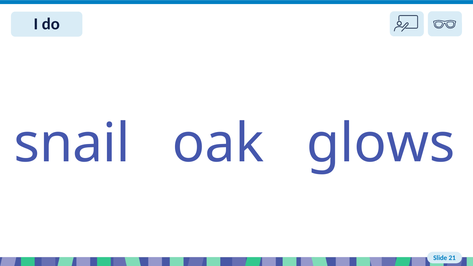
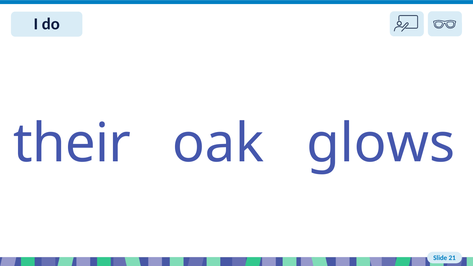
snail: snail -> their (72, 144)
